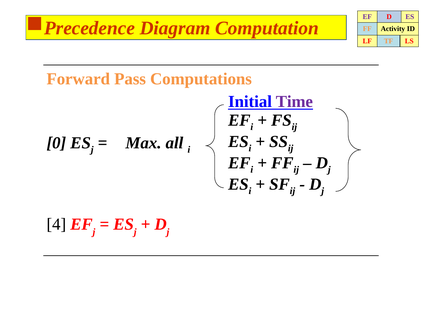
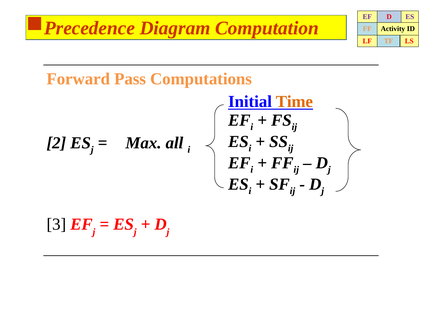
Time colour: purple -> orange (294, 102)
0: 0 -> 2 (56, 143)
4: 4 -> 3 (56, 224)
